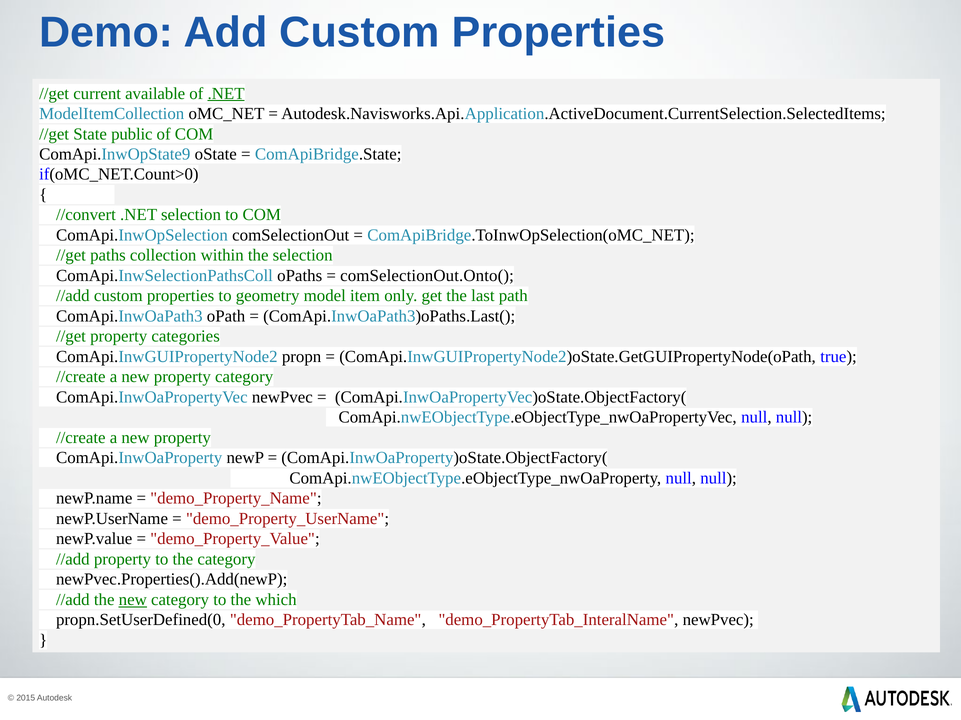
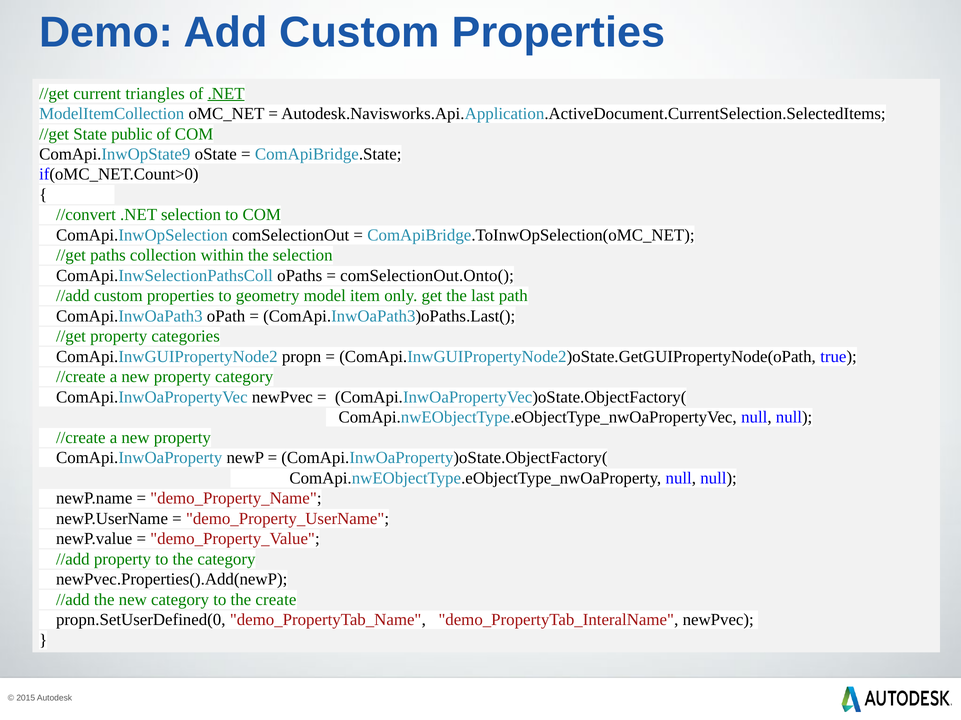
available: available -> triangles (155, 94)
new underline: present -> none (133, 600)
which: which -> create (276, 600)
